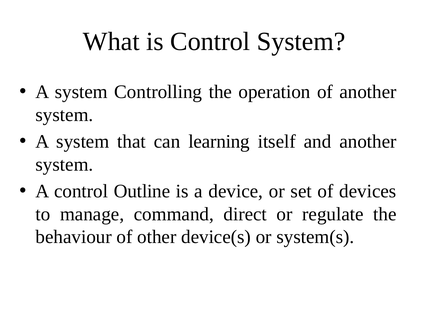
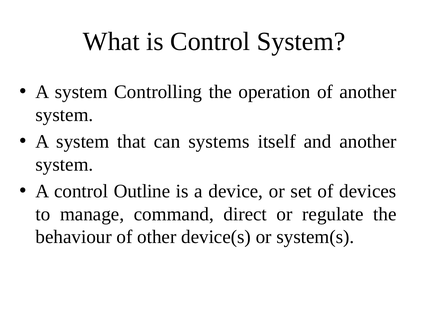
learning: learning -> systems (219, 141)
